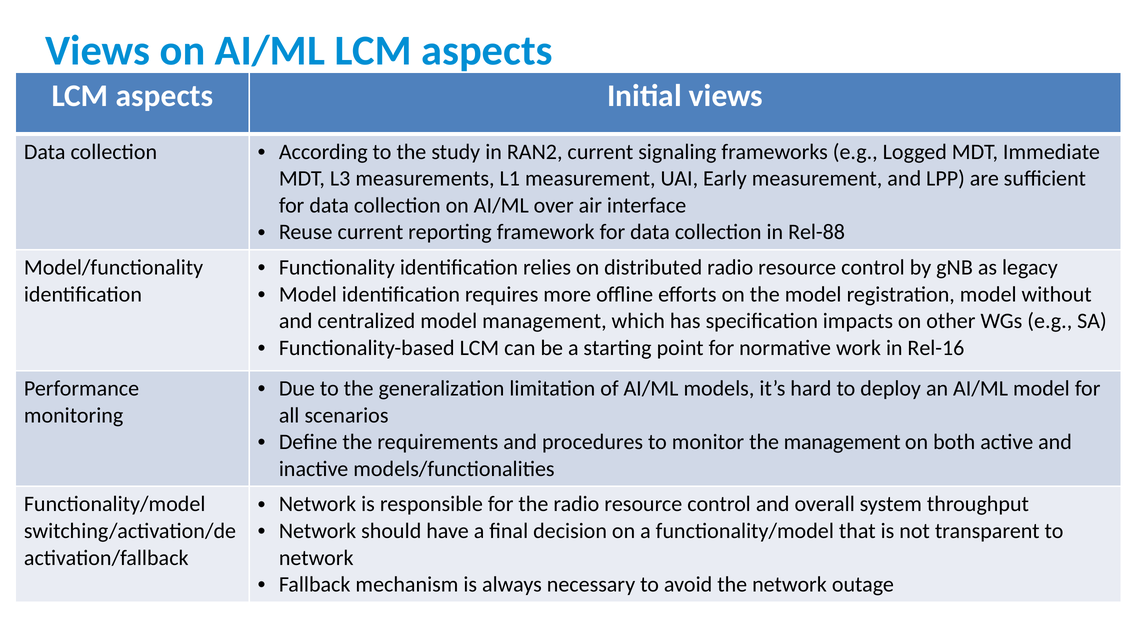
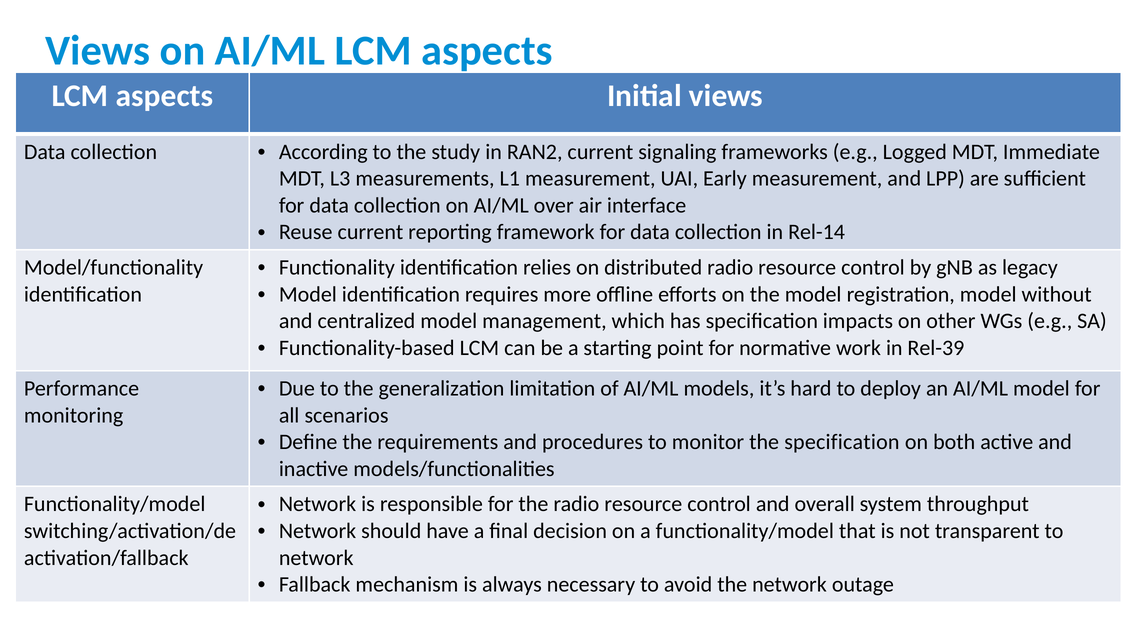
Rel-88: Rel-88 -> Rel-14 (817, 232)
Rel-16: Rel-16 -> Rel-39 (936, 348)
the management: management -> specification (842, 442)
